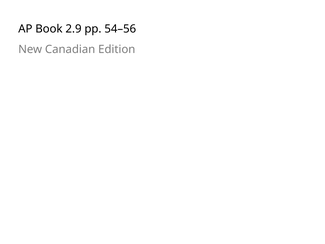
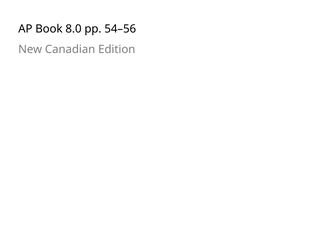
2.9: 2.9 -> 8.0 (74, 29)
